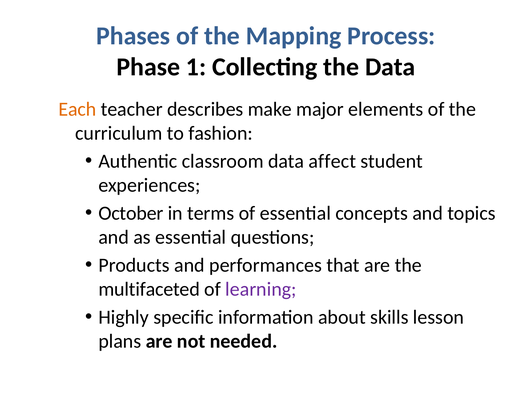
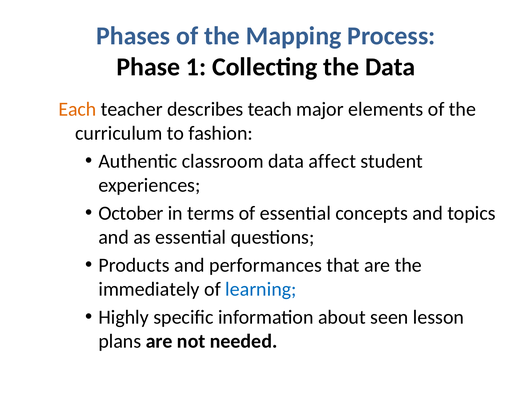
make: make -> teach (270, 109)
multifaceted: multifaceted -> immediately (149, 289)
learning colour: purple -> blue (261, 289)
skills: skills -> seen (389, 317)
